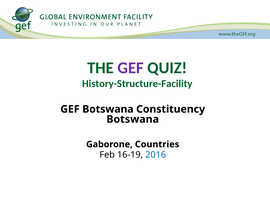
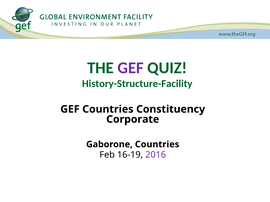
GEF Botswana: Botswana -> Countries (108, 109)
Botswana: Botswana -> Corporate (133, 120)
2016 colour: blue -> purple (156, 155)
